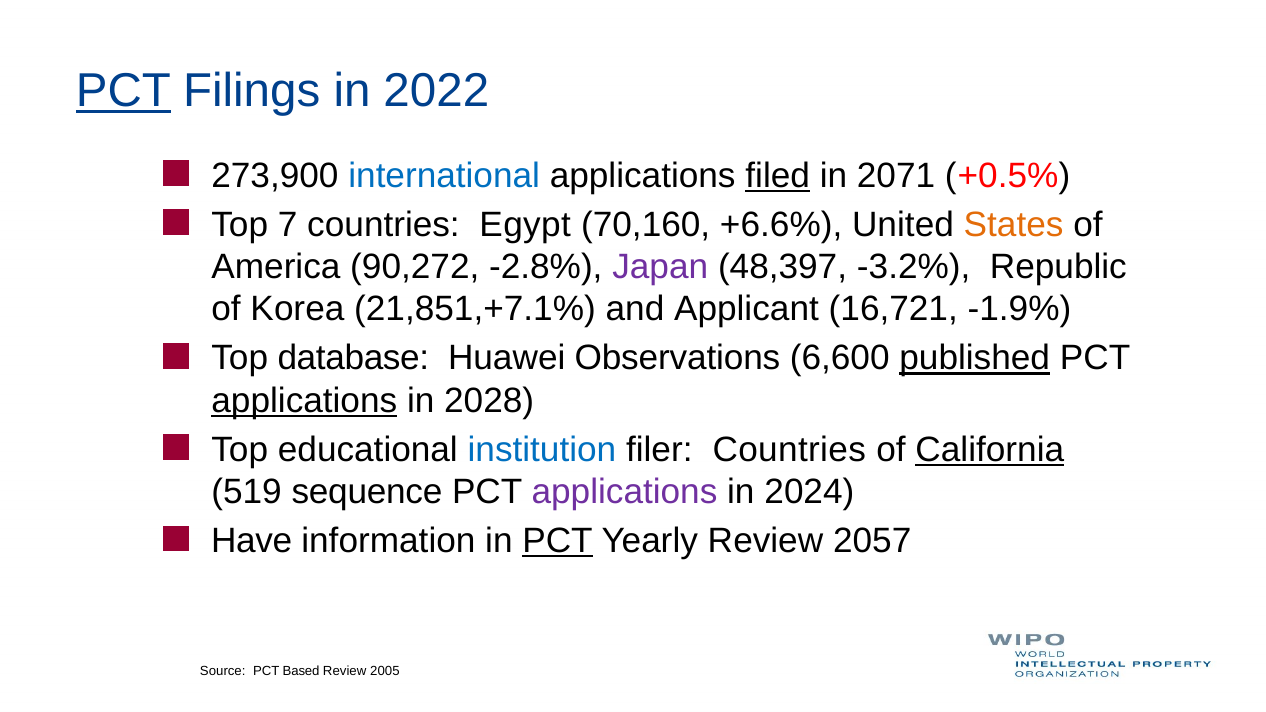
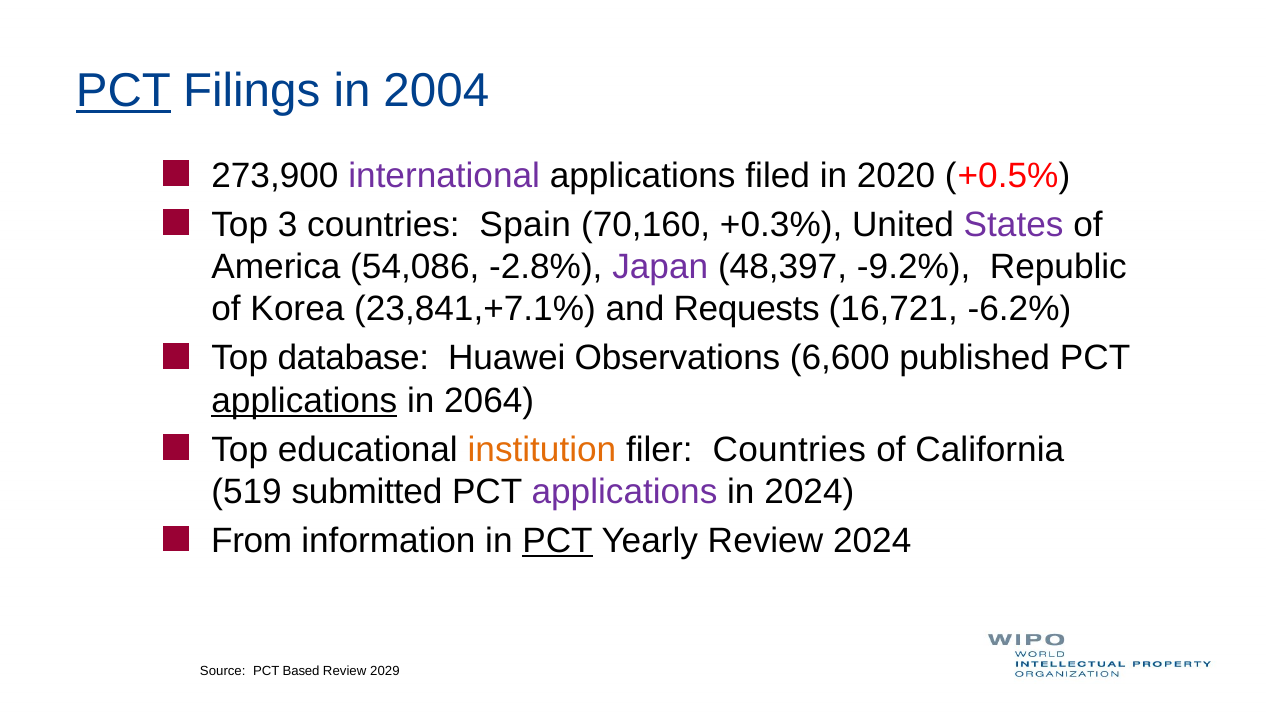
2022: 2022 -> 2004 (436, 91)
international colour: blue -> purple (444, 175)
filed underline: present -> none (778, 175)
2071: 2071 -> 2020 (896, 175)
7: 7 -> 3 (288, 225)
Egypt: Egypt -> Spain (525, 225)
+6.6%: +6.6% -> +0.3% (781, 225)
States colour: orange -> purple (1014, 225)
90,272: 90,272 -> 54,086 (415, 267)
-3.2%: -3.2% -> -9.2% (914, 267)
21,851,+7.1%: 21,851,+7.1% -> 23,841,+7.1% (475, 309)
Applicant: Applicant -> Requests (747, 309)
-1.9%: -1.9% -> -6.2% (1019, 309)
published underline: present -> none (975, 358)
2028: 2028 -> 2064 (489, 401)
institution colour: blue -> orange (542, 450)
California underline: present -> none (990, 450)
sequence: sequence -> submitted (367, 492)
Have: Have -> From (252, 541)
Review 2057: 2057 -> 2024 (872, 541)
2005: 2005 -> 2029 (385, 672)
